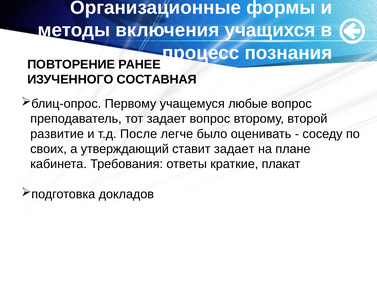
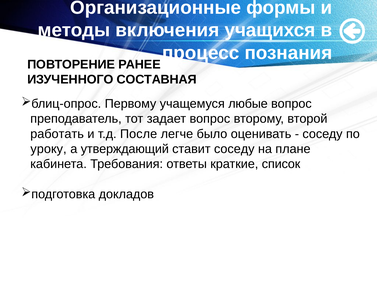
развитие: развитие -> работать (57, 134)
своих: своих -> уроку (48, 149)
ставит задает: задает -> соседу (234, 149)
плакат: плакат -> список (281, 164)
